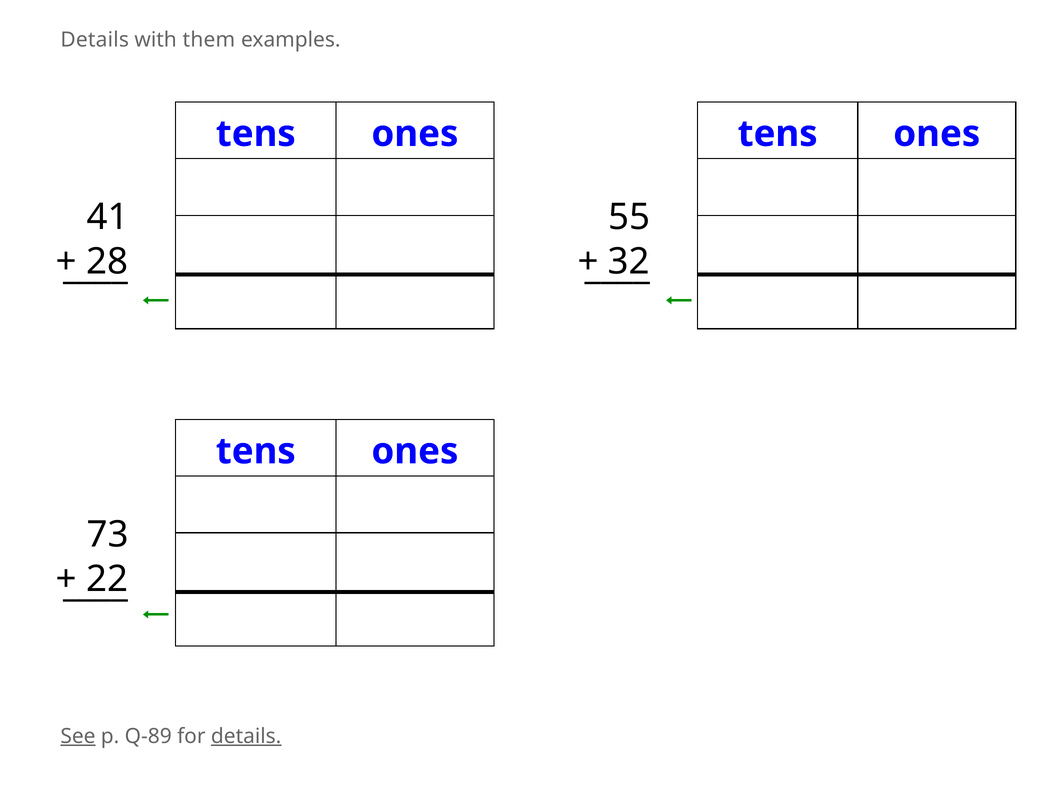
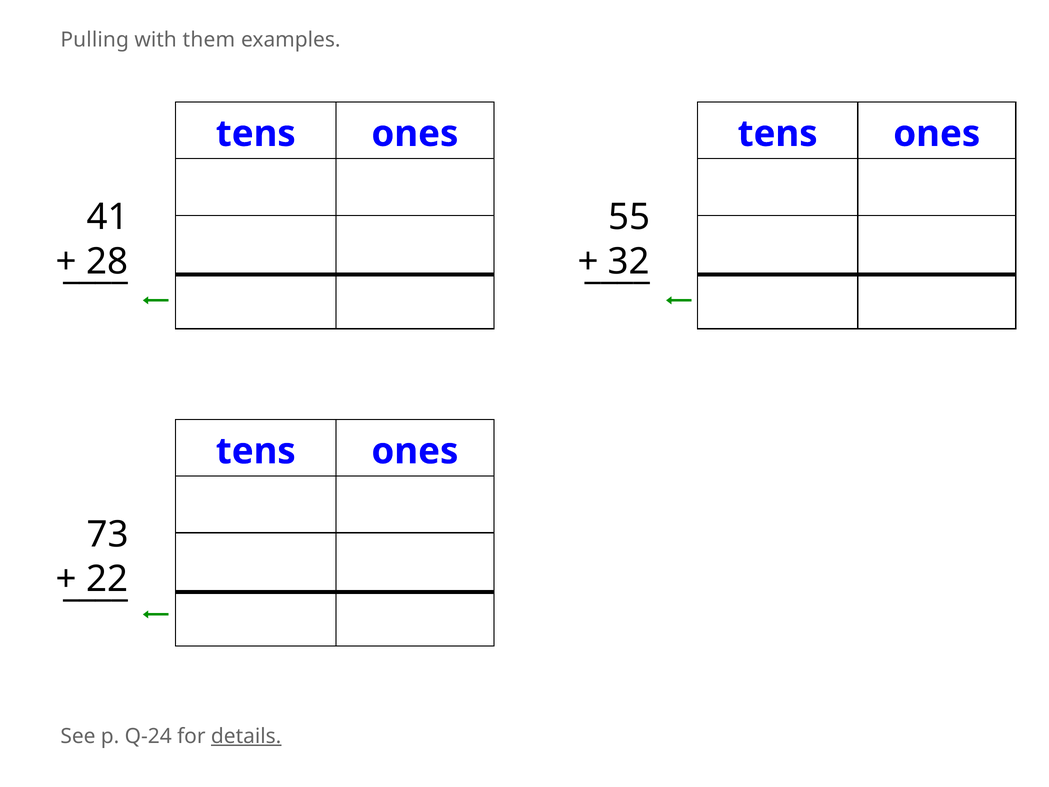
Details: Details -> Pulling (95, 40)
See underline: present -> none (78, 736)
Q-89: Q-89 -> Q-24 (148, 736)
